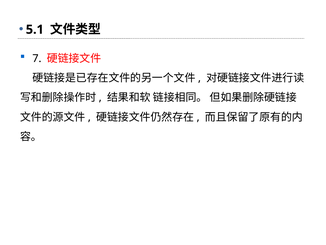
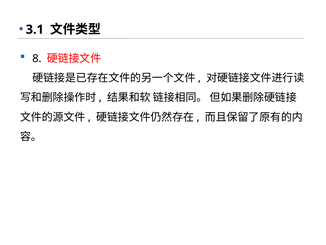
5.1: 5.1 -> 3.1 (35, 29)
7: 7 -> 8 (37, 58)
